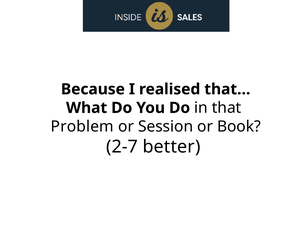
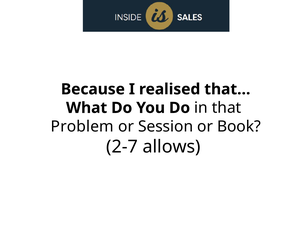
better: better -> allows (172, 147)
